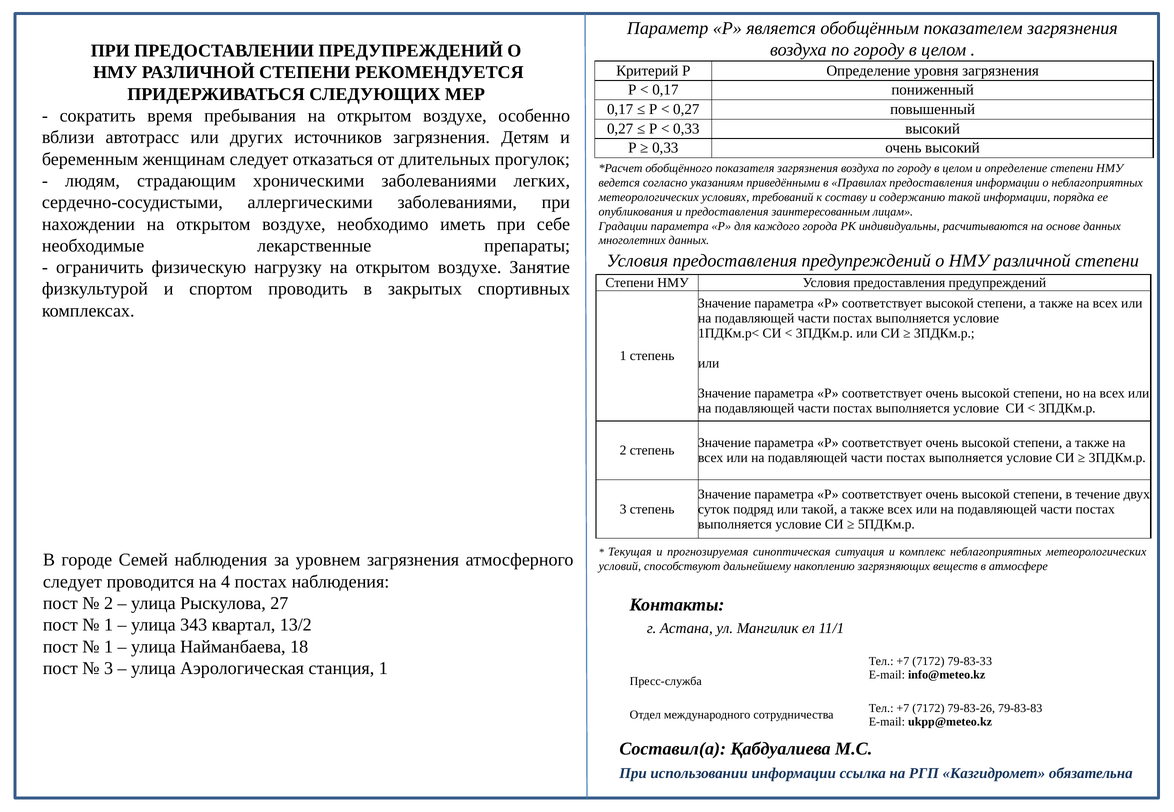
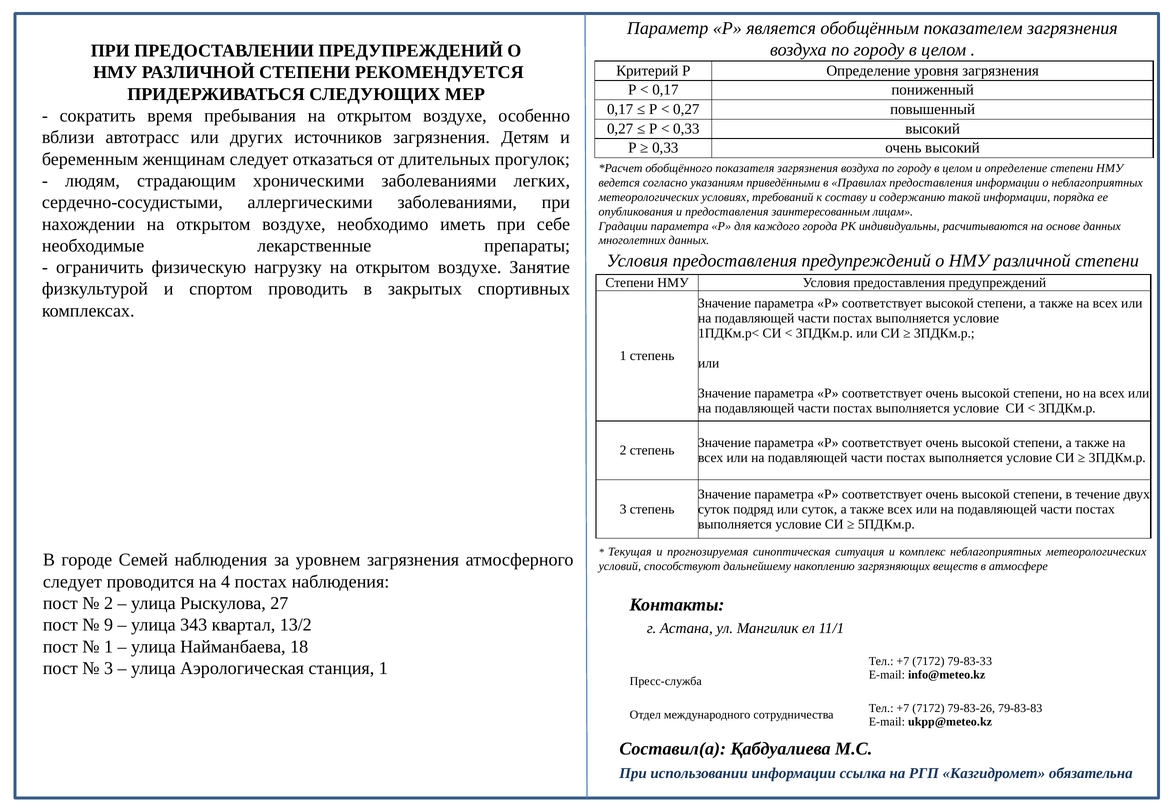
или такой: такой -> суток (819, 510)
1: 1 -> 9 (109, 626)
